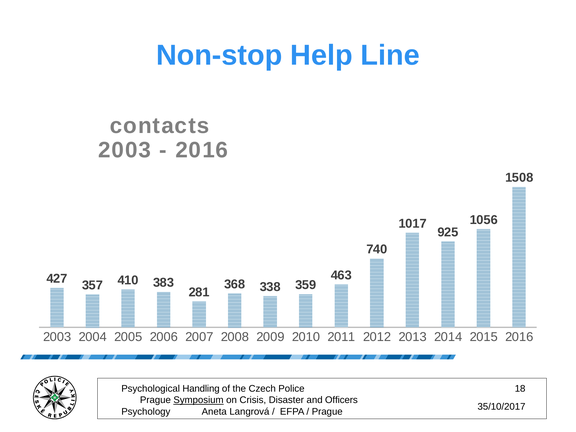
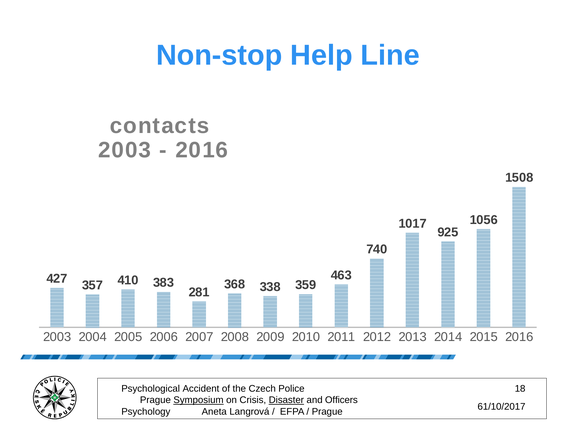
Handling: Handling -> Accident (201, 389)
Disaster underline: none -> present (286, 400)
35/10/2017: 35/10/2017 -> 61/10/2017 (501, 407)
